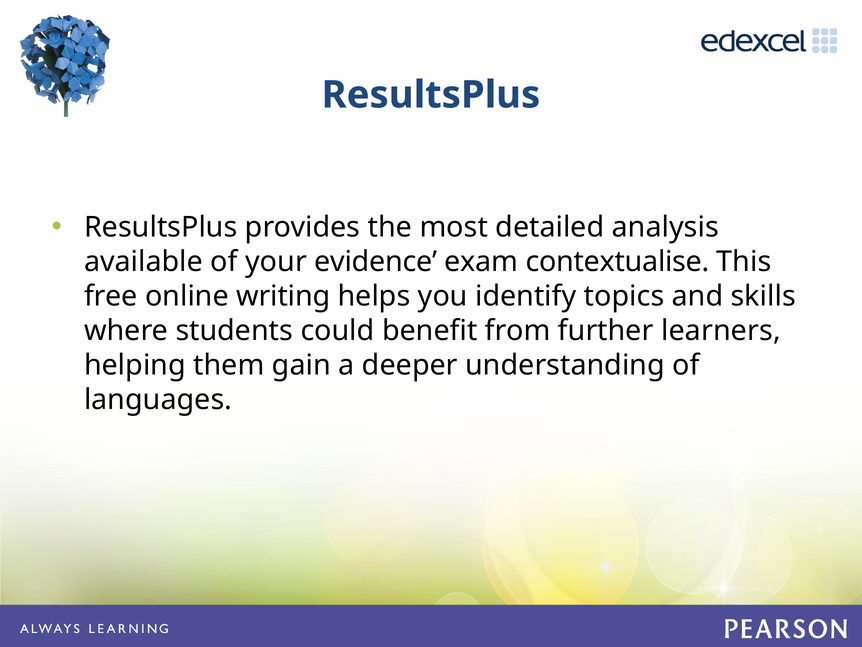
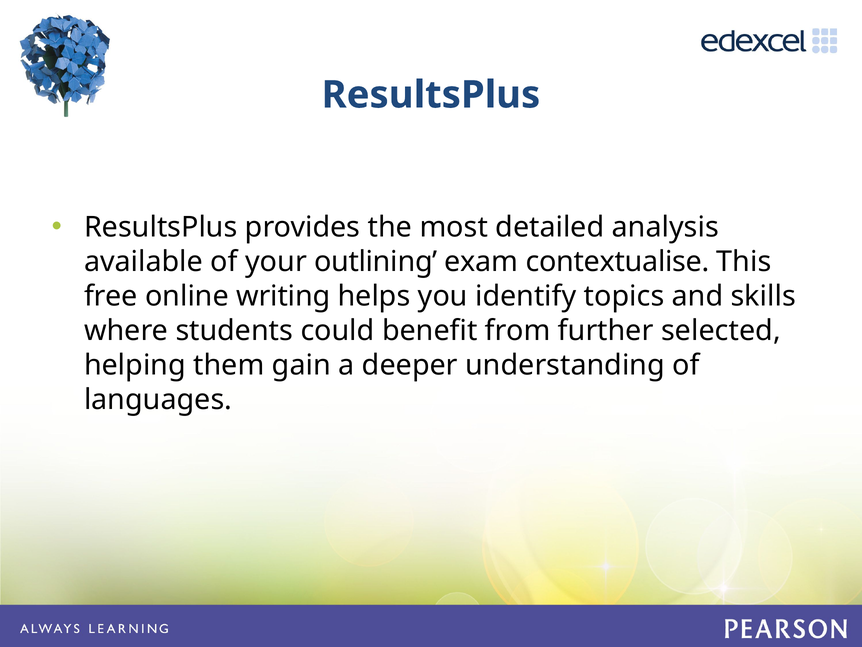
evidence: evidence -> outlining (376, 262)
learners: learners -> selected (721, 331)
